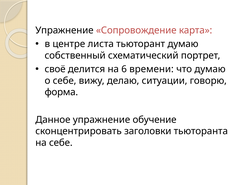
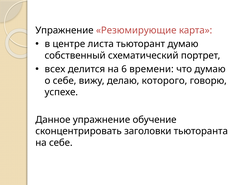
Сопровождение: Сопровождение -> Резюмирующие (136, 30)
своё: своё -> всех (55, 69)
ситуации: ситуации -> которого (165, 81)
форма: форма -> успехе (61, 92)
